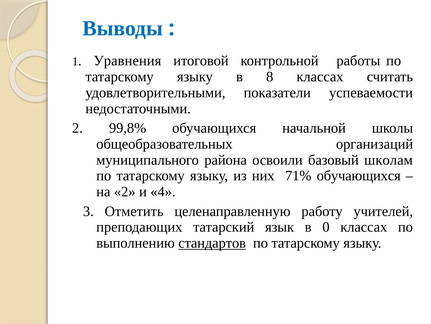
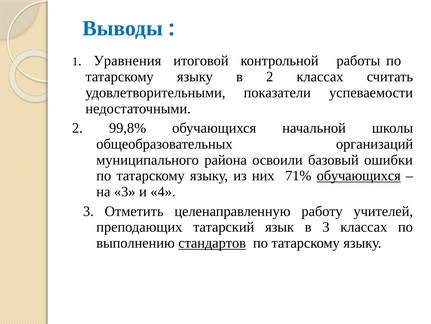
в 8: 8 -> 2 (270, 77)
школам: школам -> ошибки (389, 160)
обучающихся underline: none -> present (359, 175)
на 2: 2 -> 3 (125, 191)
в 0: 0 -> 3 (326, 227)
